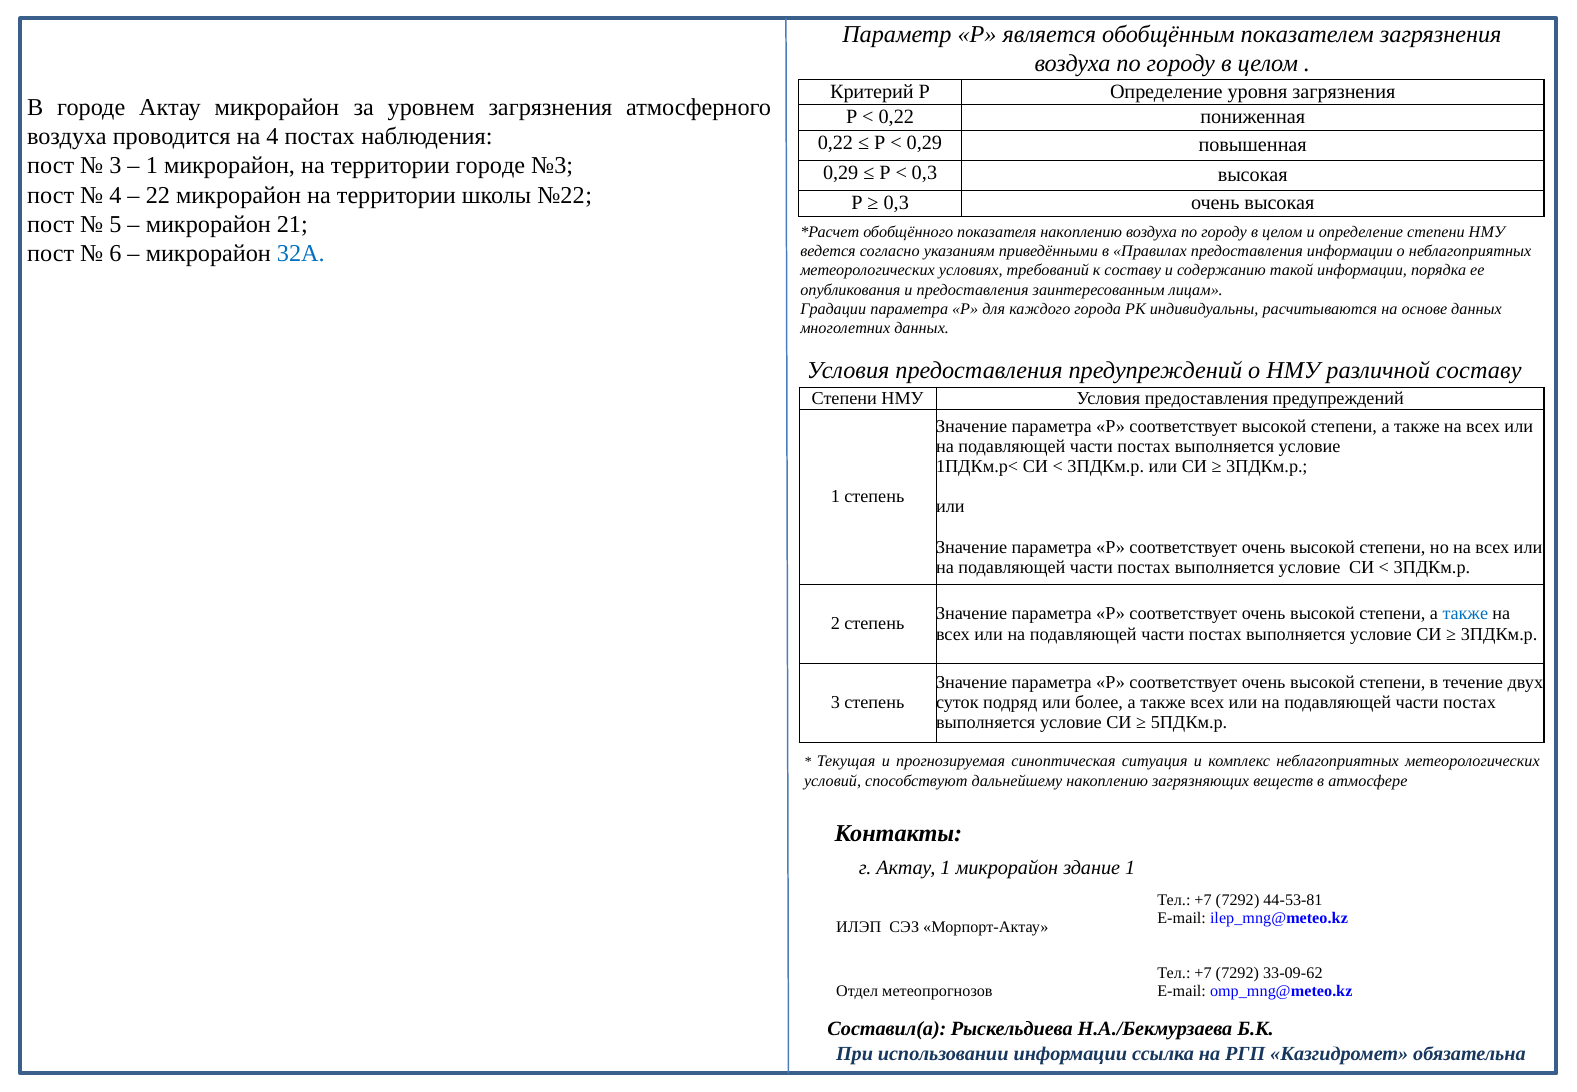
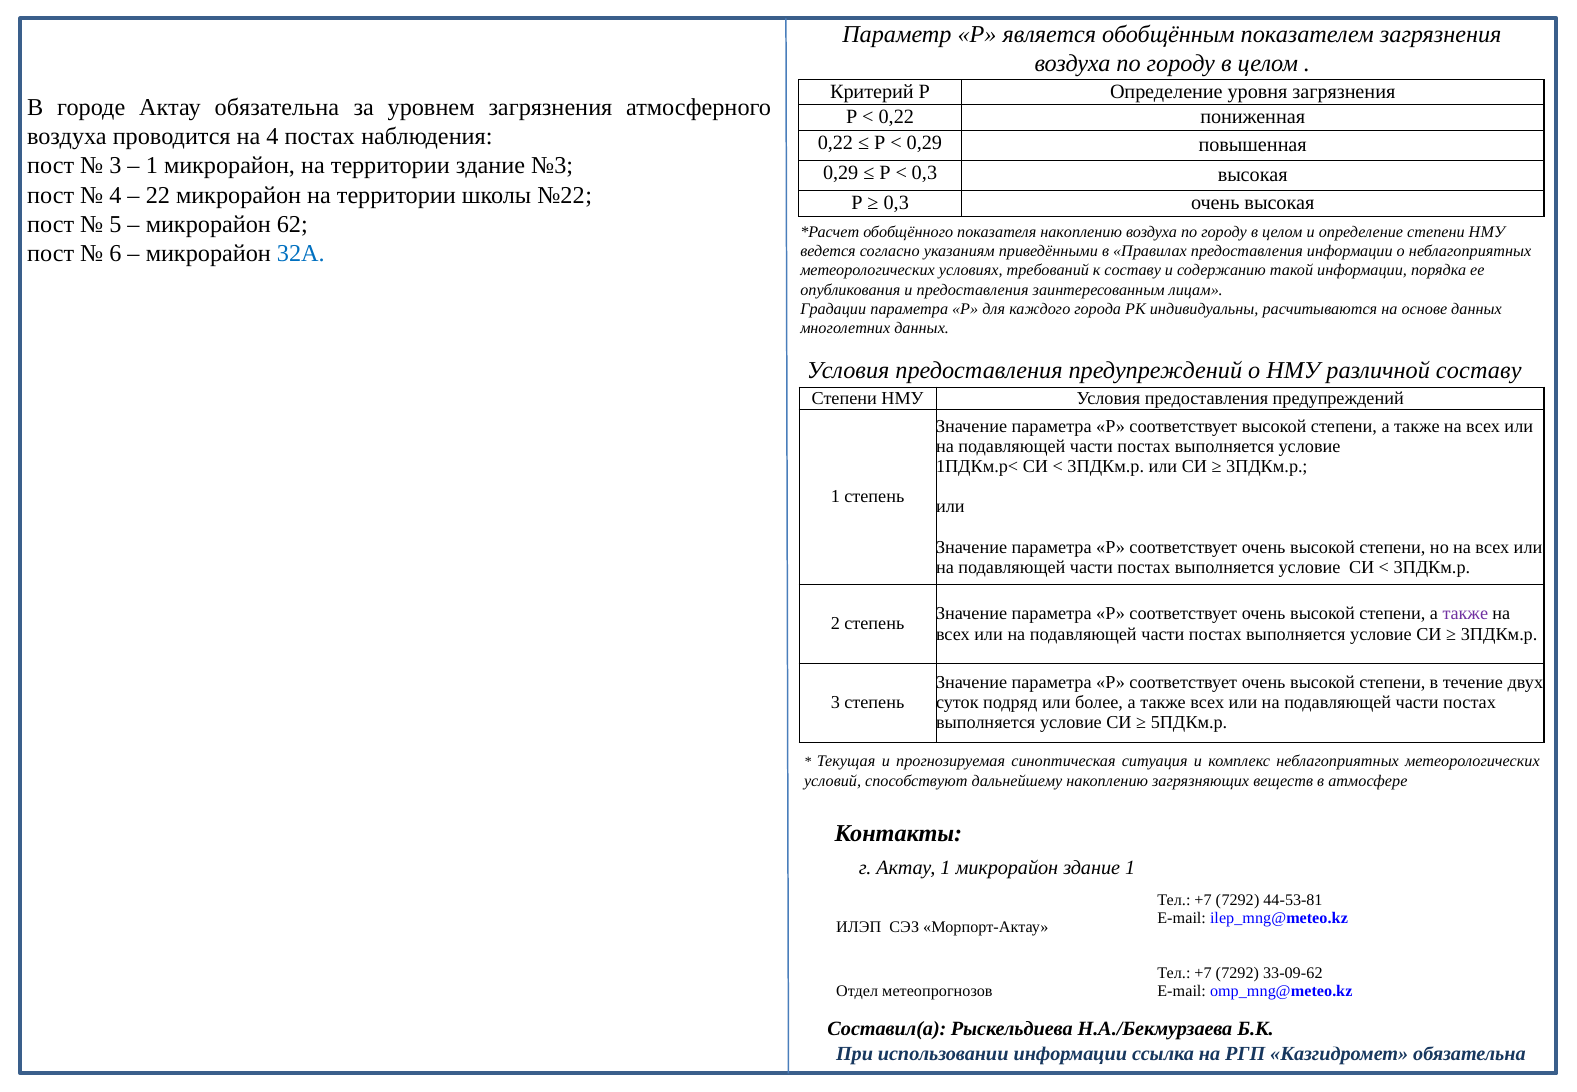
Актау микрорайон: микрорайон -> обязательна (277, 108)
территории городе: городе -> здание (490, 166)
21: 21 -> 62 (292, 224)
также colour: blue -> purple (1465, 614)
